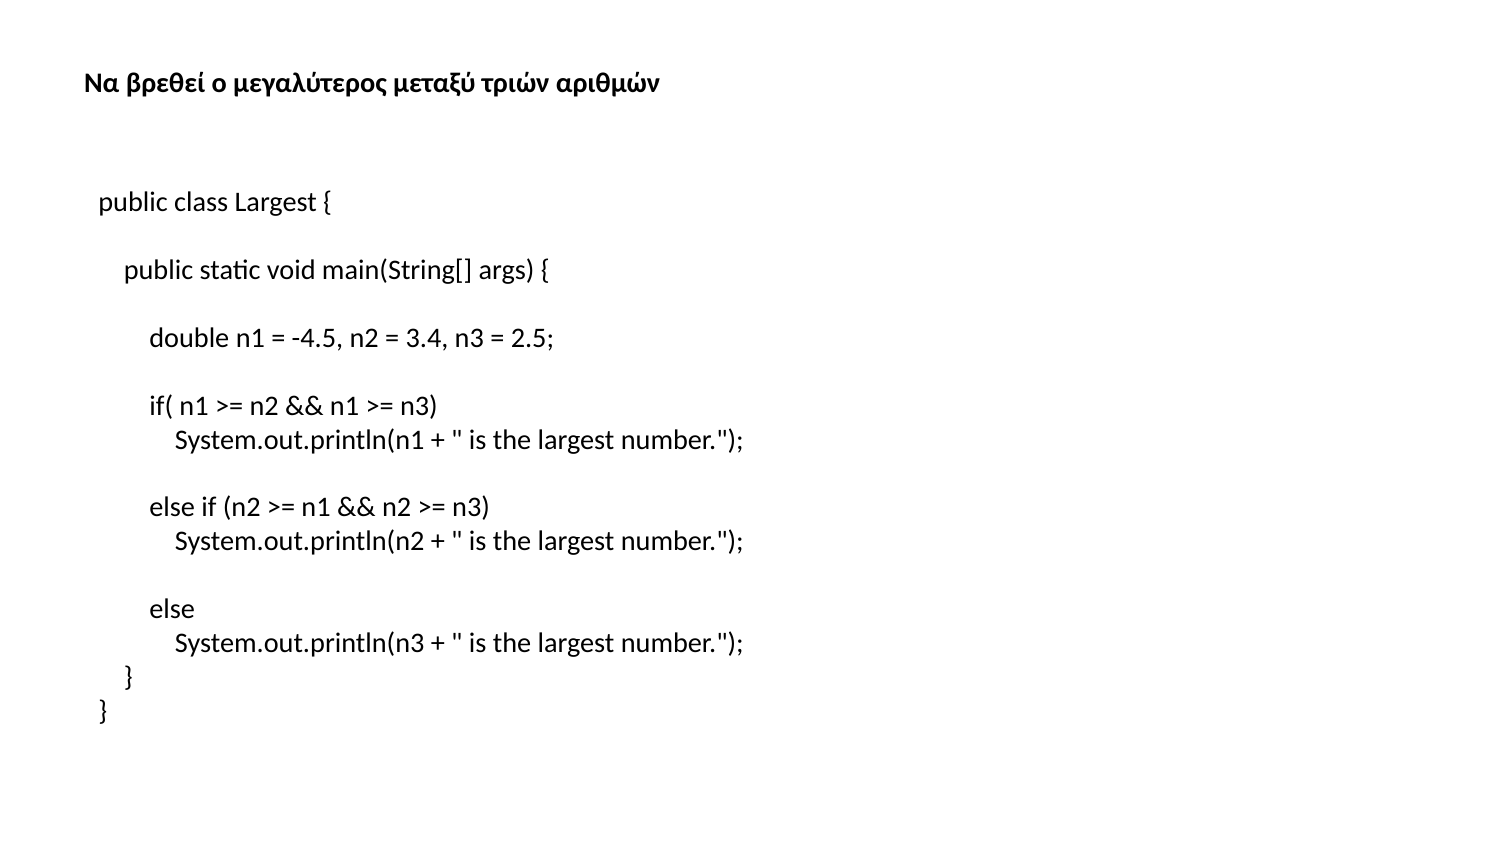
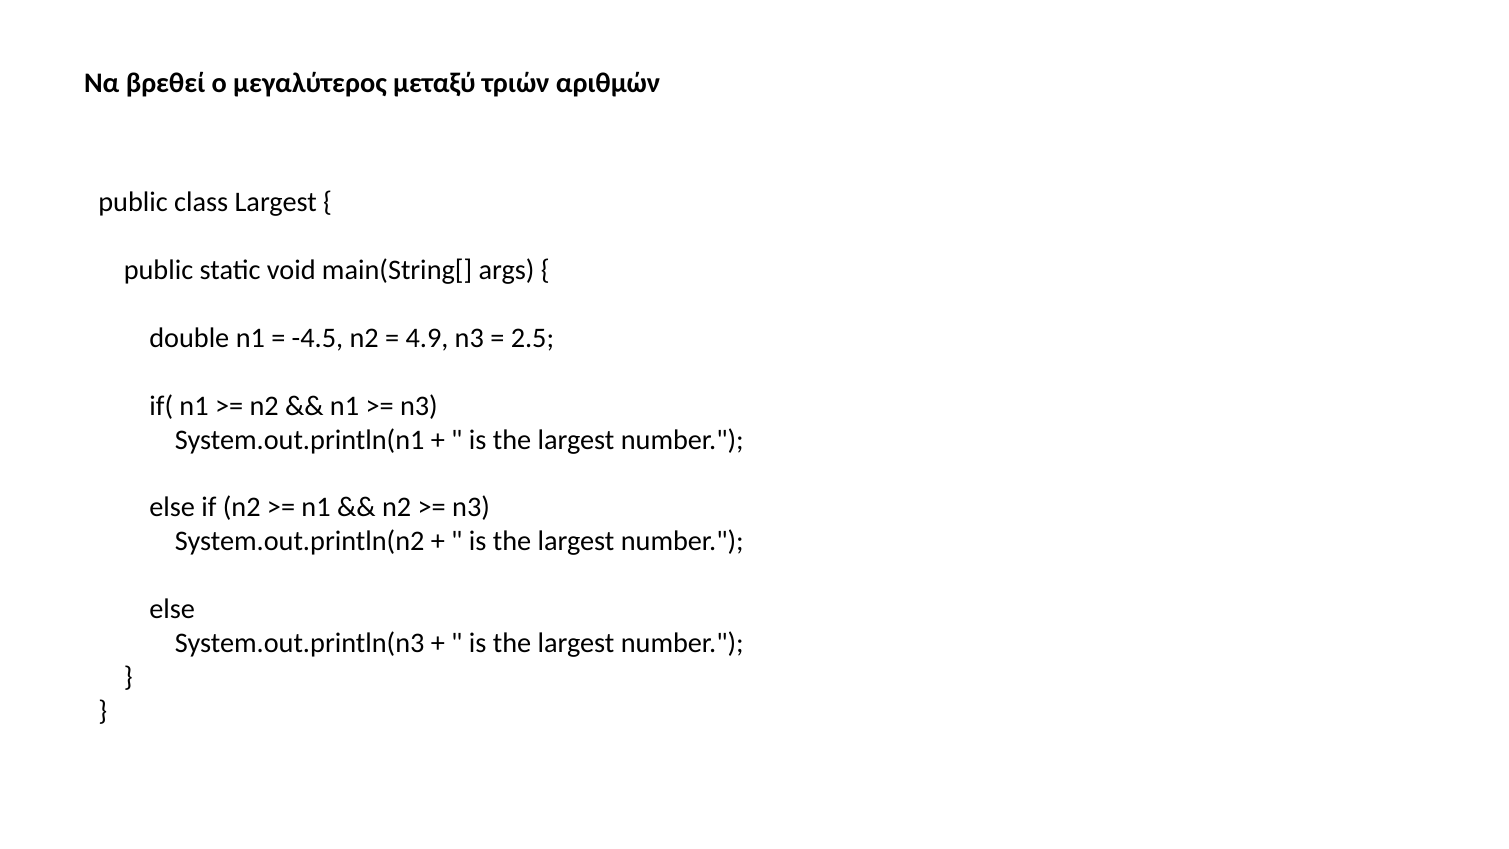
3.4: 3.4 -> 4.9 (427, 338)
